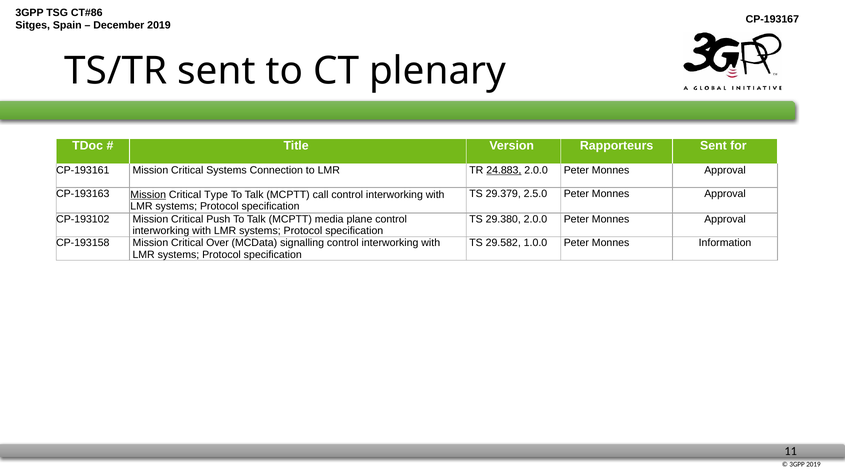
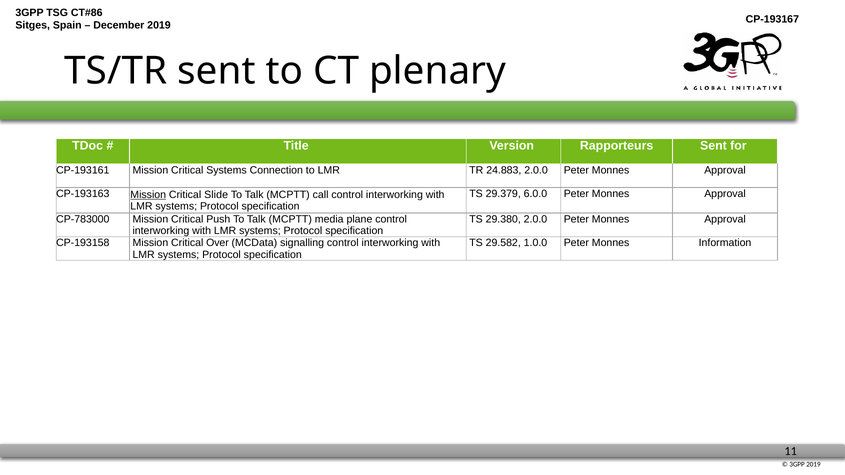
24.883 underline: present -> none (504, 170)
Type: Type -> Slide (216, 195)
2.5.0: 2.5.0 -> 6.0.0 (535, 194)
CP-193102: CP-193102 -> CP-783000 (83, 219)
